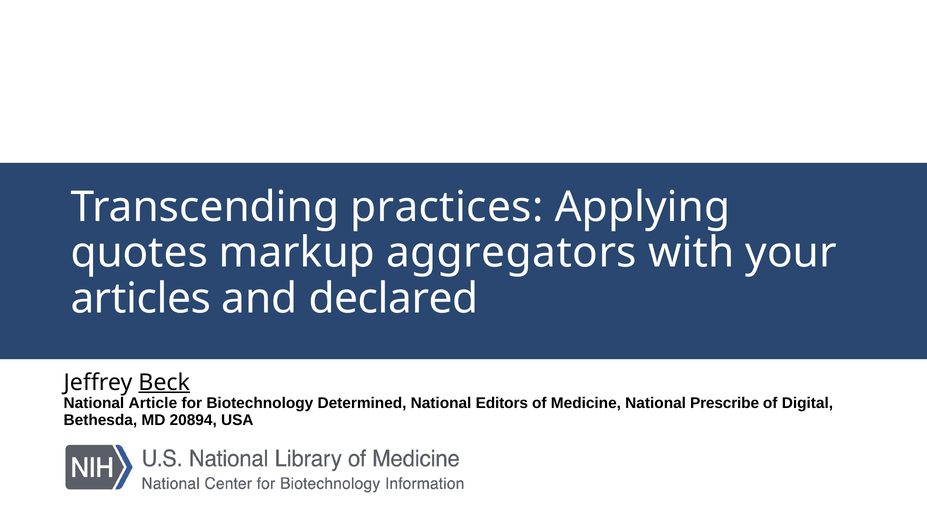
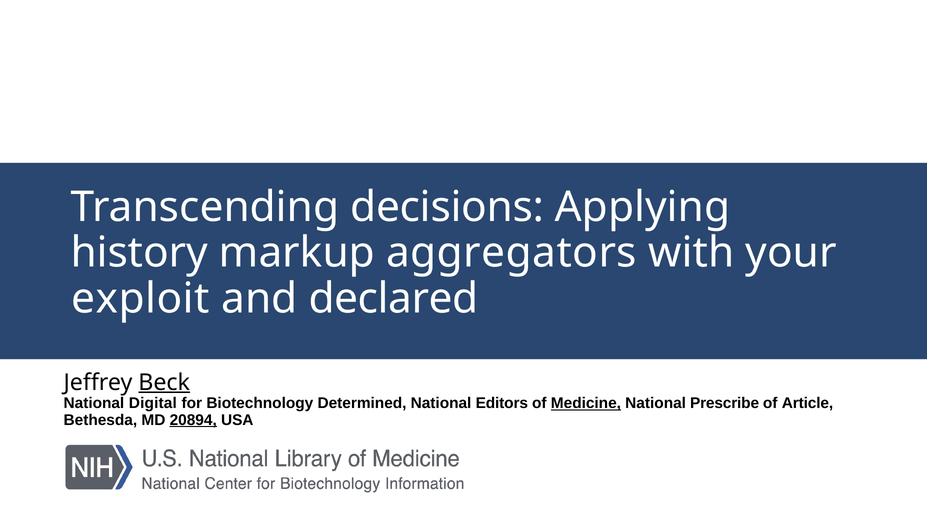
practices: practices -> decisions (447, 207)
quotes: quotes -> history (139, 253)
articles: articles -> exploit (140, 299)
Article: Article -> Digital (153, 403)
Medicine underline: none -> present (586, 403)
Digital: Digital -> Article (807, 403)
20894 underline: none -> present (193, 420)
